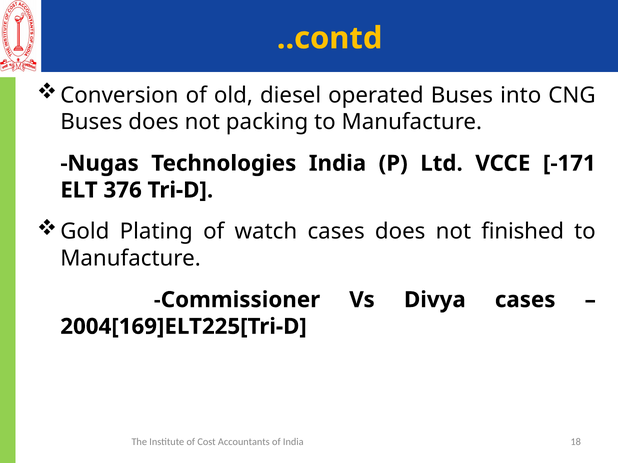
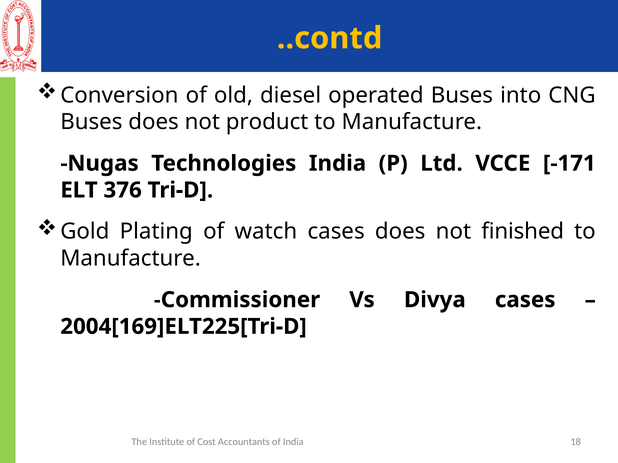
packing: packing -> product (267, 122)
